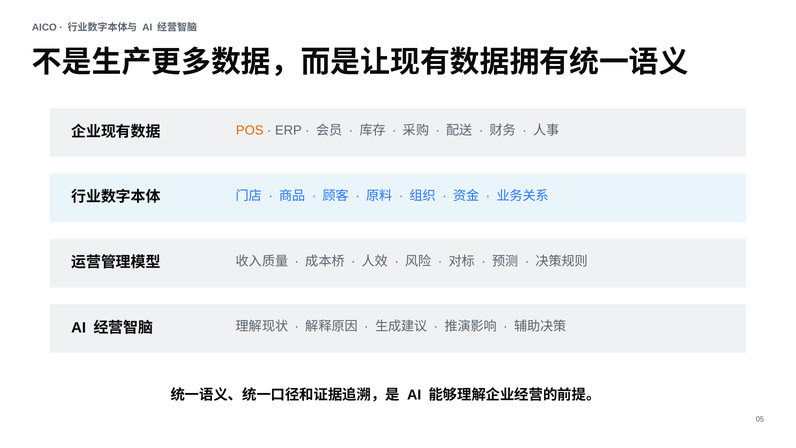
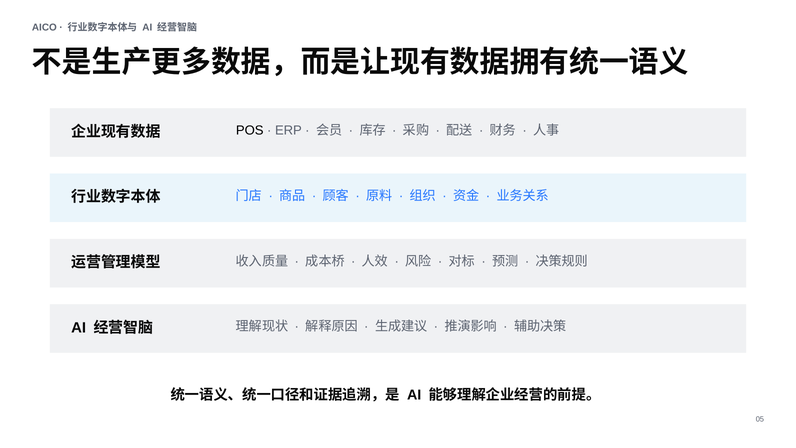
POS colour: orange -> black (250, 130)
